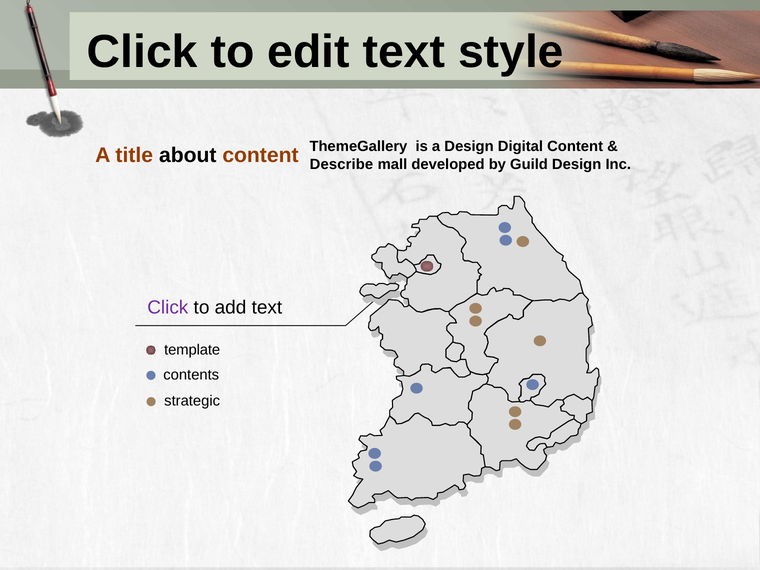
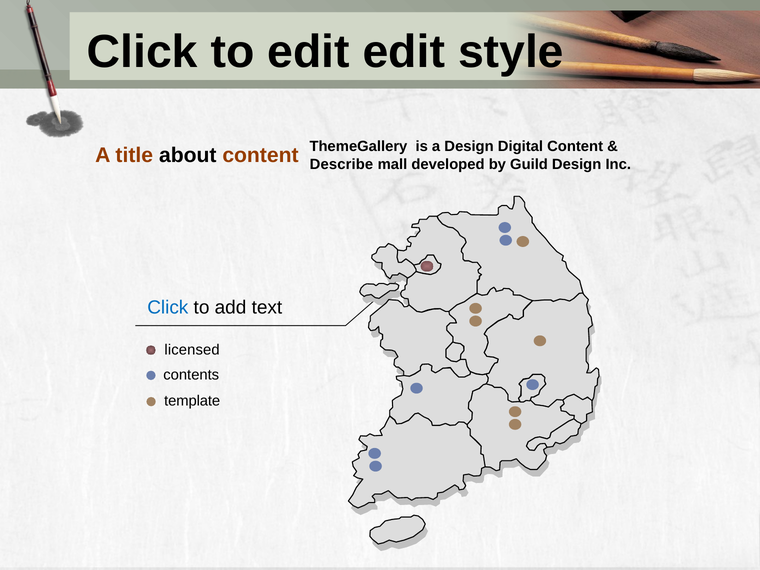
edit text: text -> edit (404, 52)
Click colour: purple -> blue (168, 307)
template: template -> licensed (192, 350)
strategic: strategic -> template (192, 401)
